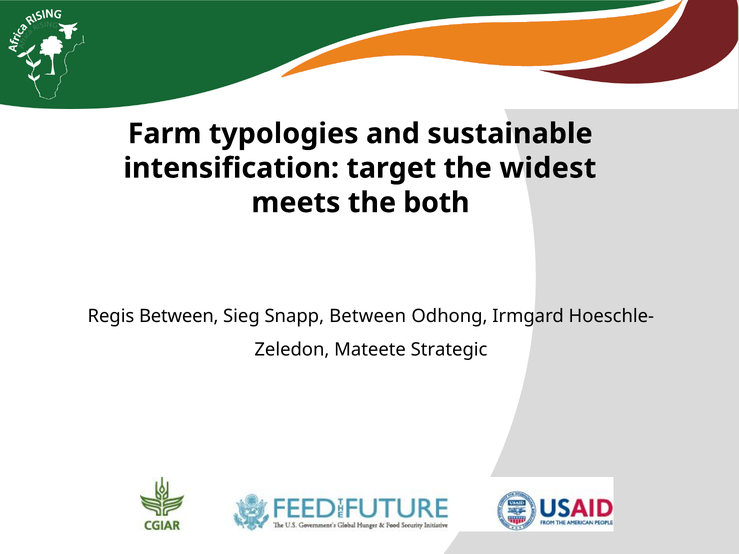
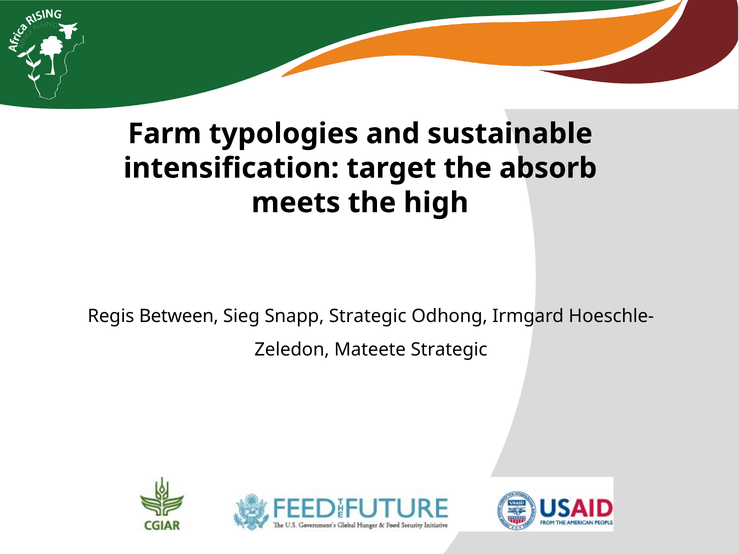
widest: widest -> absorb (548, 168)
both: both -> high (436, 203)
Snapp Between: Between -> Strategic (368, 317)
